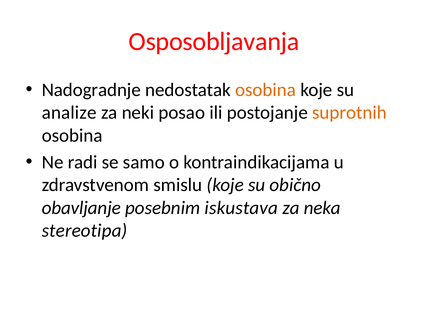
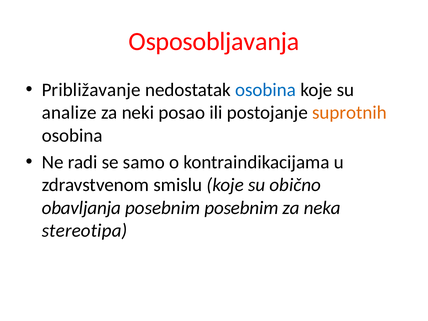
Nadogradnje: Nadogradnje -> Približavanje (91, 90)
osobina colour: orange -> blue (266, 90)
obavljanje: obavljanje -> obavljanja (81, 208)
posebnim iskustava: iskustava -> posebnim (241, 208)
